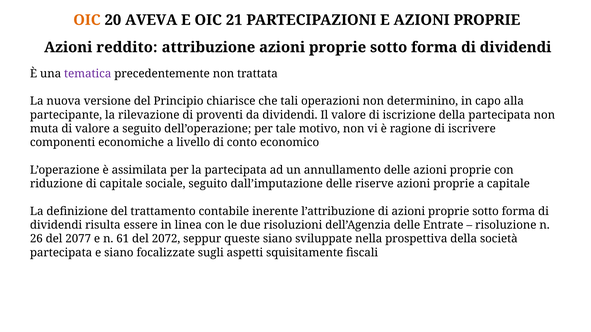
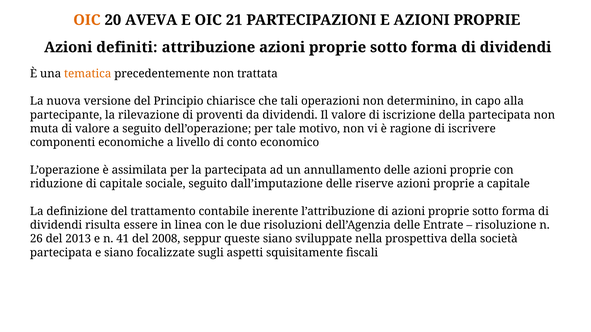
reddito: reddito -> definiti (127, 47)
tematica colour: purple -> orange (88, 74)
2077: 2077 -> 2013 (78, 239)
61: 61 -> 41 (123, 239)
2072: 2072 -> 2008 (166, 239)
